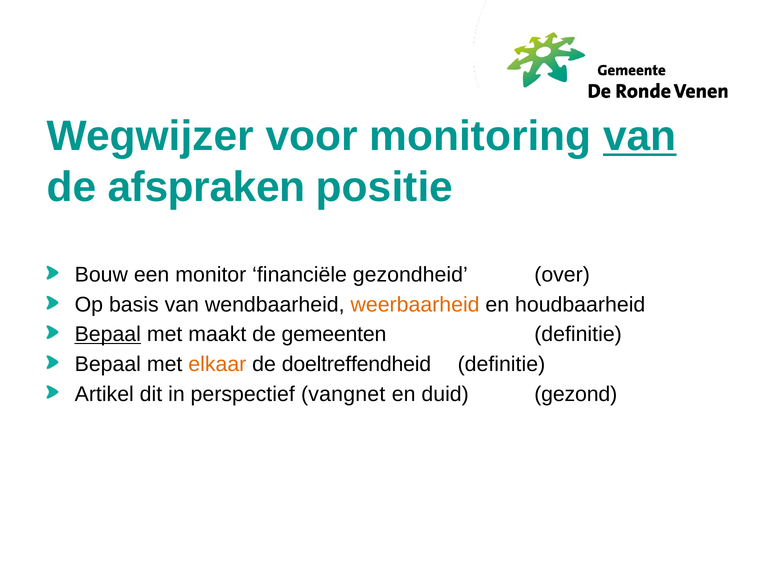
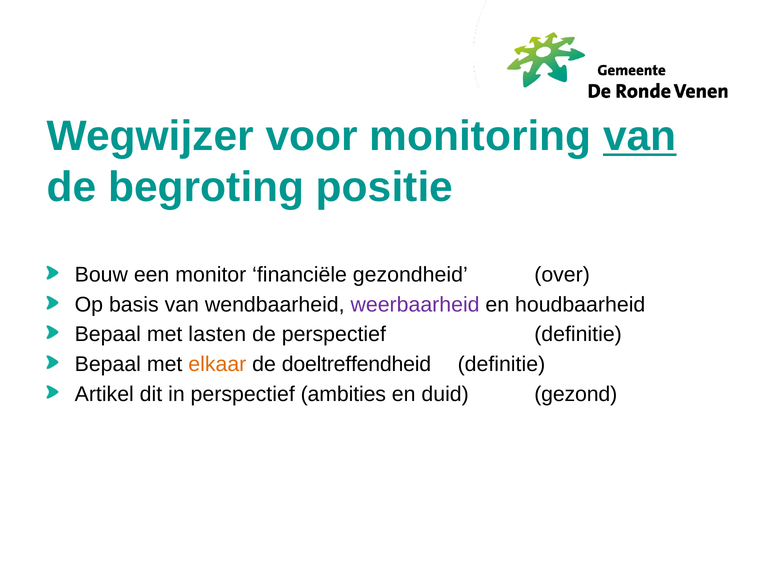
afspraken: afspraken -> begroting (206, 188)
weerbaarheid colour: orange -> purple (415, 305)
Bepaal underline: present -> none (108, 335)
maakt: maakt -> lasten (217, 335)
de gemeenten: gemeenten -> perspectief (334, 335)
vangnet: vangnet -> ambities (343, 394)
